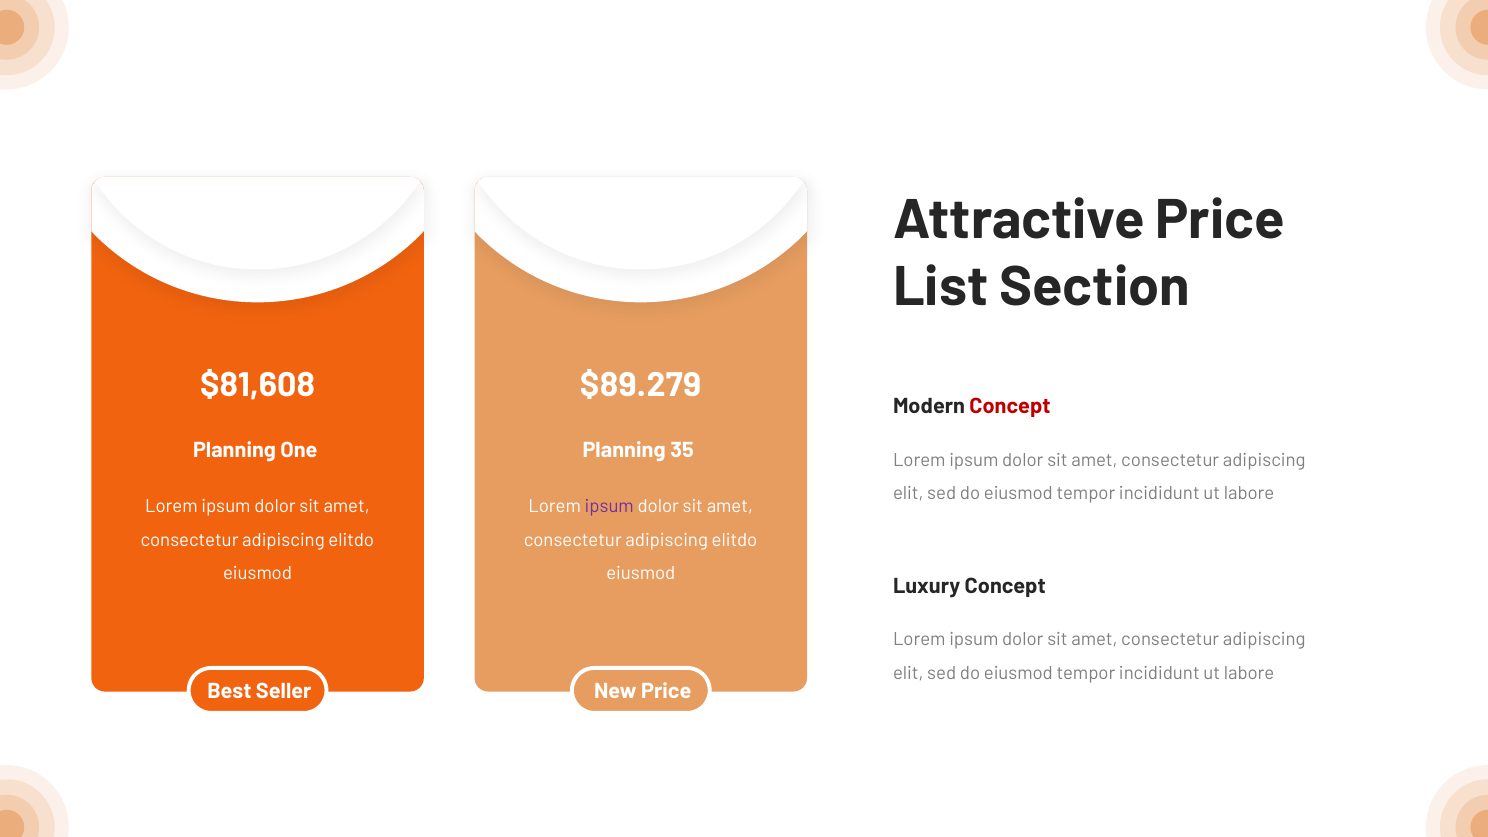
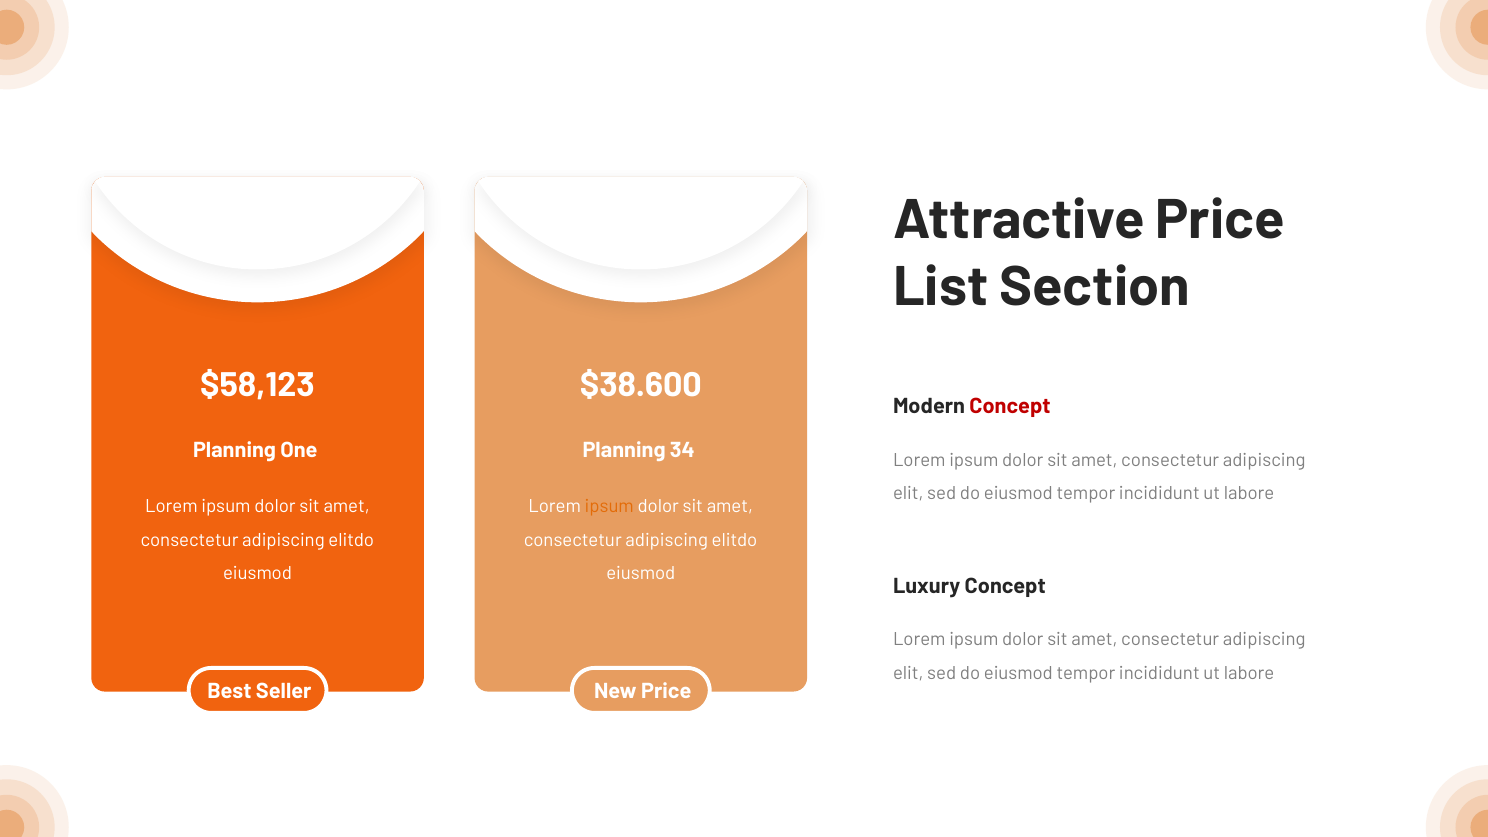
$81,608: $81,608 -> $58,123 (258, 385)
$89.279: $89.279 -> $38.600 (641, 385)
35: 35 -> 34 (682, 451)
ipsum colour: purple -> orange (609, 506)
